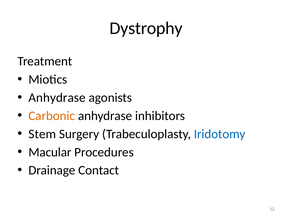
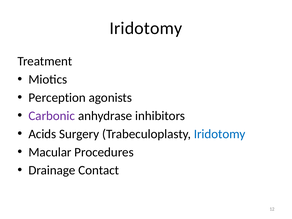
Dystrophy: Dystrophy -> Iridotomy (146, 28)
Anhydrase: Anhydrase -> Perception (57, 98)
Carbonic colour: orange -> purple (52, 116)
Stem: Stem -> Acids (42, 134)
